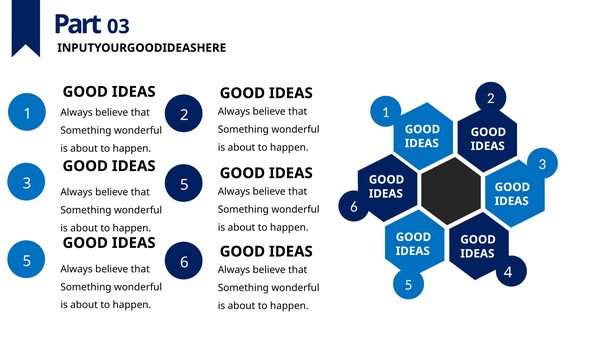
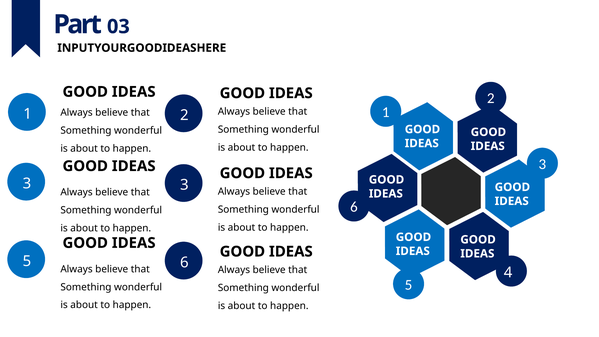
3 5: 5 -> 3 (184, 185)
